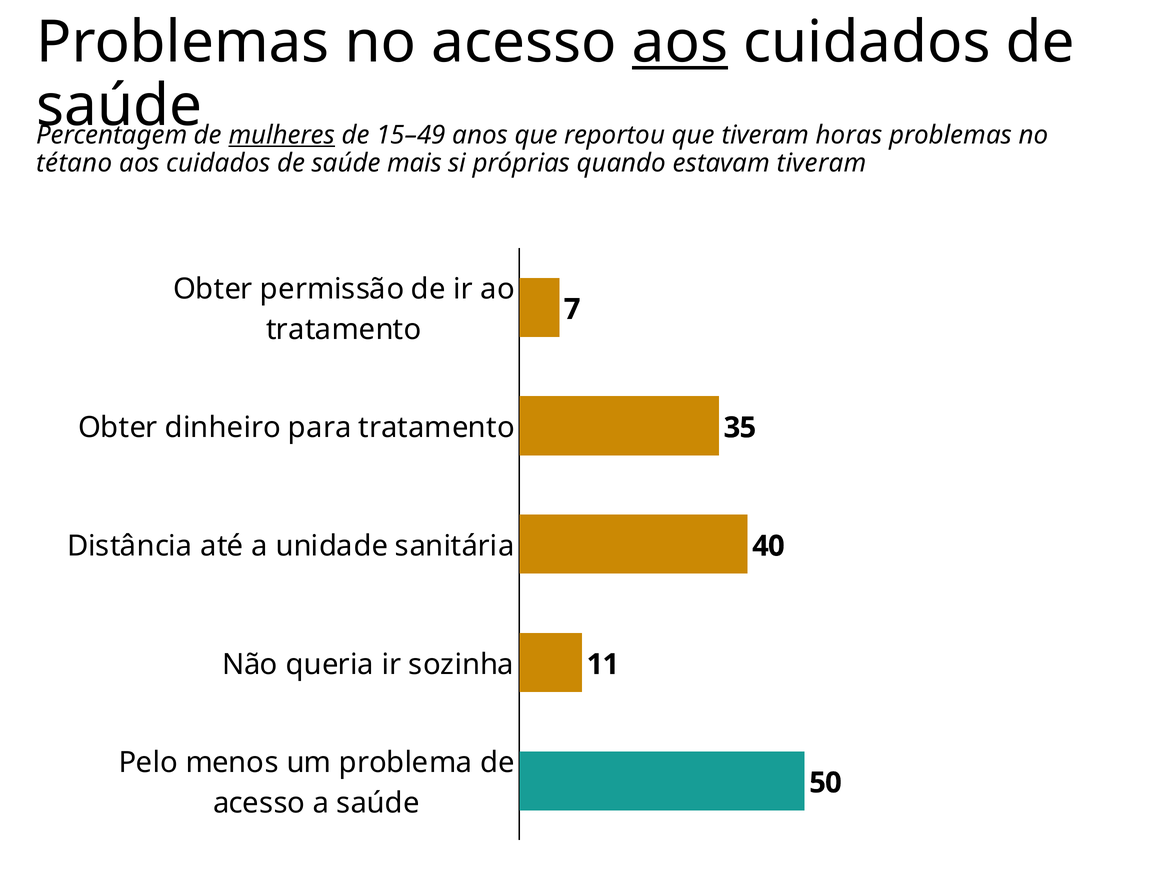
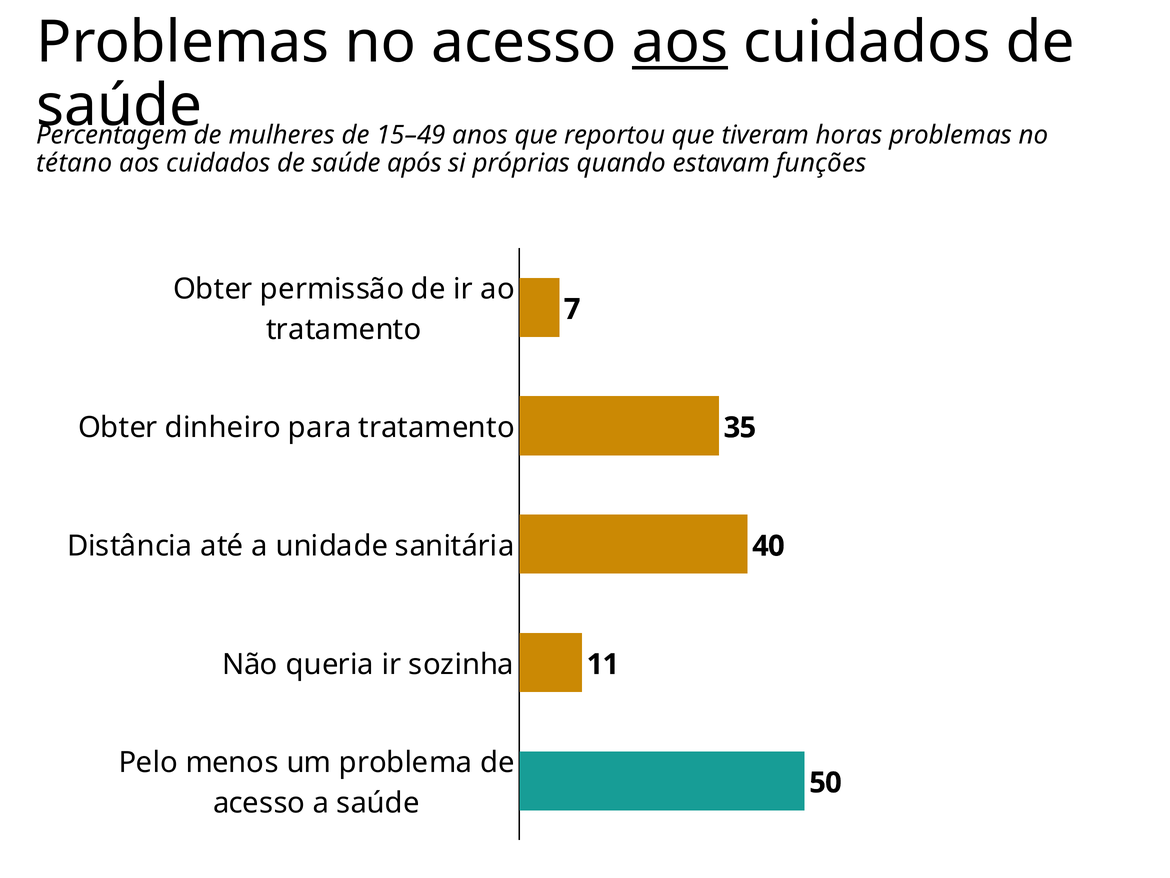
mulheres underline: present -> none (282, 135)
mais: mais -> após (414, 163)
estavam tiveram: tiveram -> funções (822, 163)
